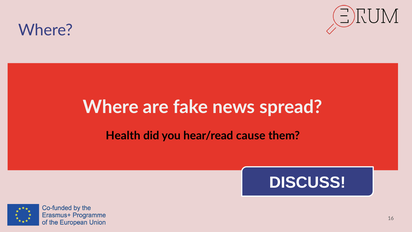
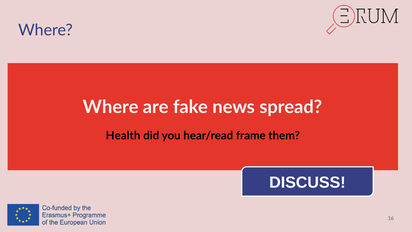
cause: cause -> frame (251, 136)
